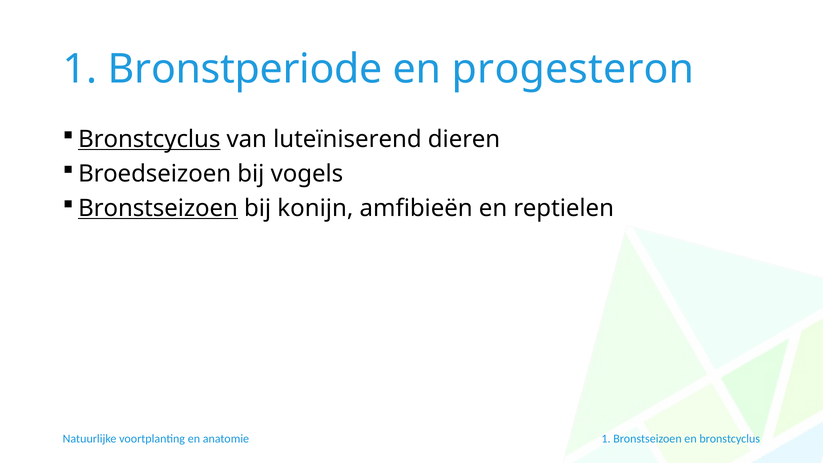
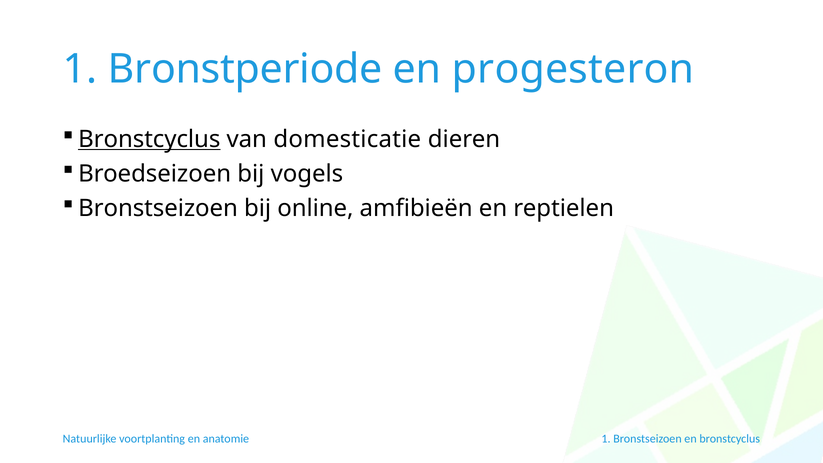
luteïniserend: luteïniserend -> domesticatie (347, 139)
Bronstseizoen underline: present -> none (158, 208)
konijn: konijn -> online (315, 208)
